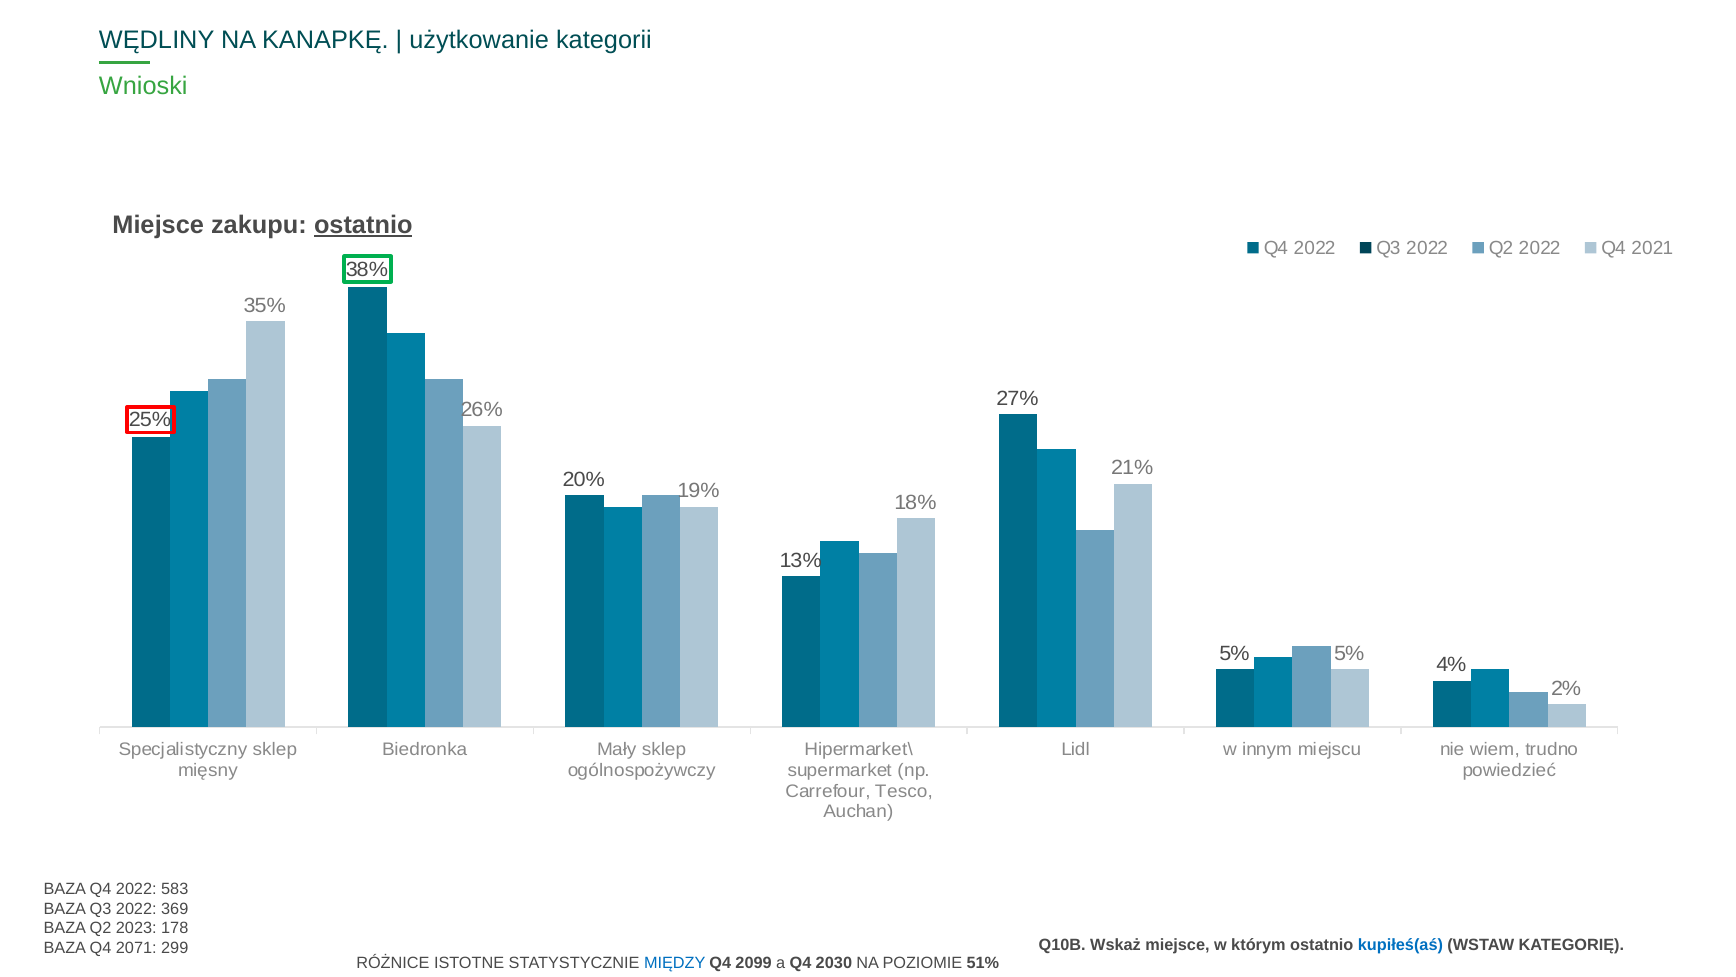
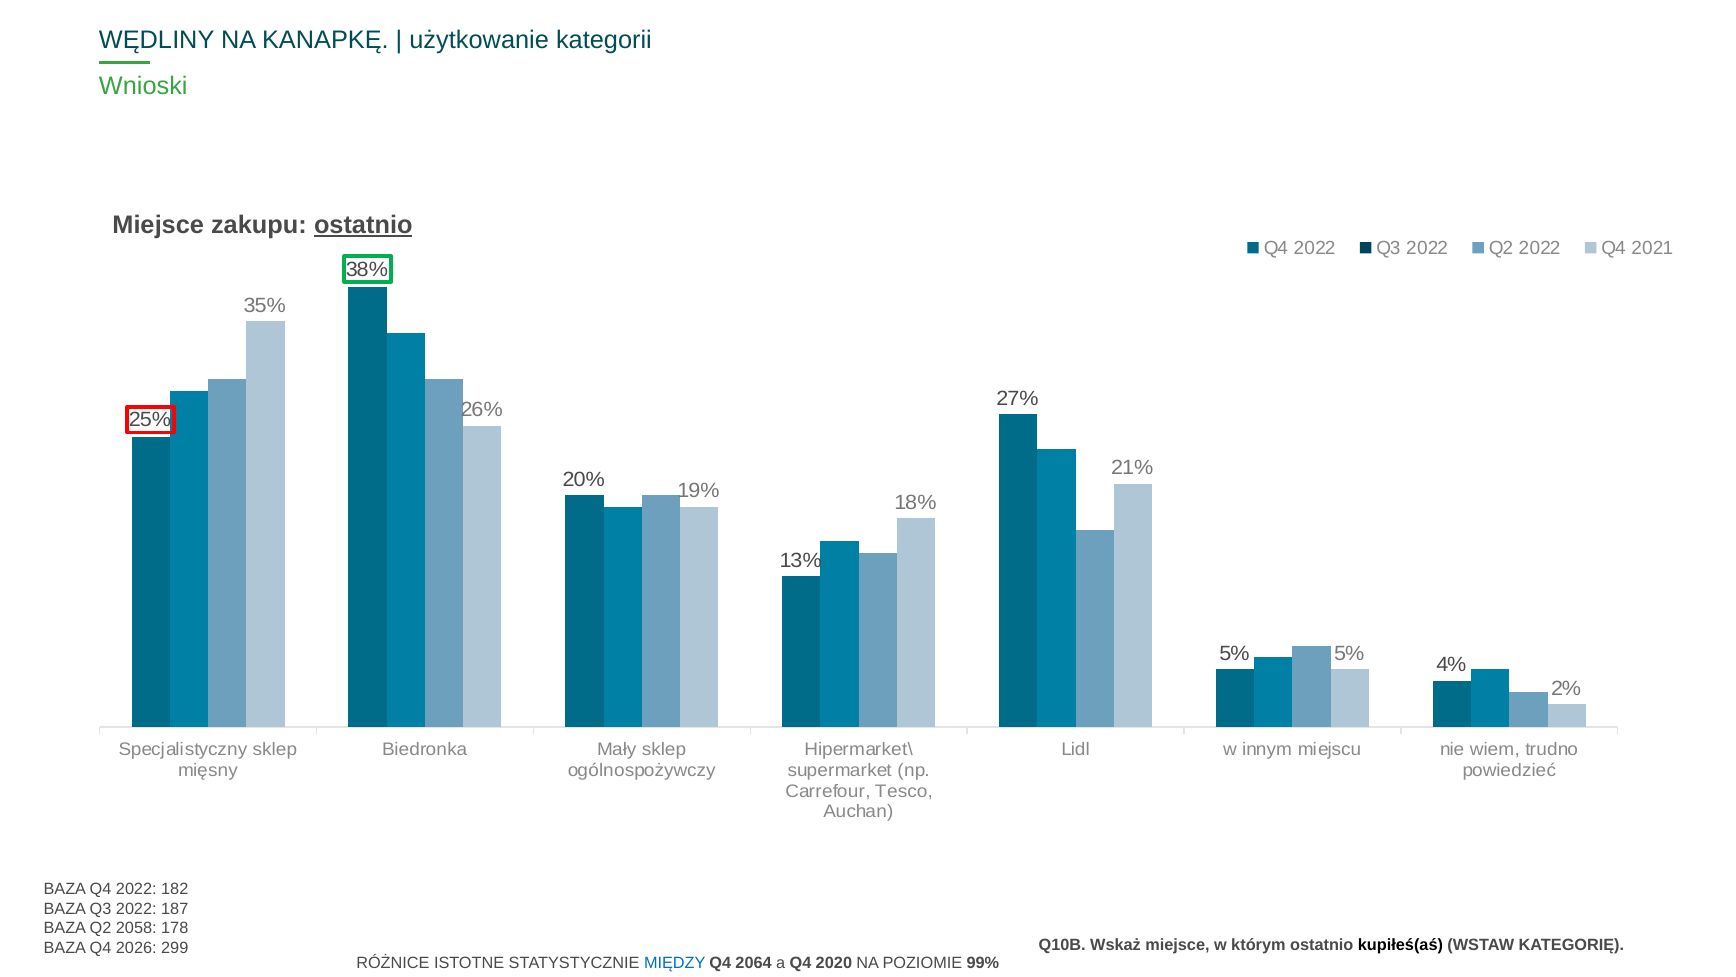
583: 583 -> 182 (175, 889)
369: 369 -> 187 (175, 908)
2023: 2023 -> 2058 (136, 928)
kupiłeś(aś colour: blue -> black (1400, 944)
2071: 2071 -> 2026 (136, 947)
2099: 2099 -> 2064 (754, 962)
2030: 2030 -> 2020 (834, 962)
51%: 51% -> 99% (983, 962)
